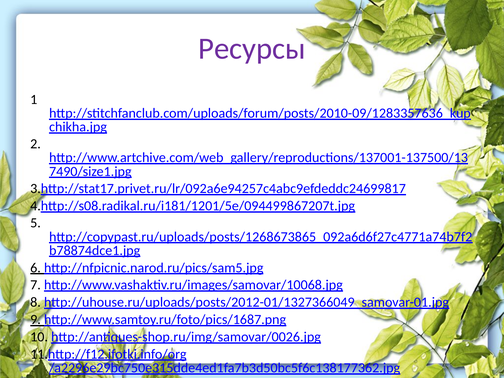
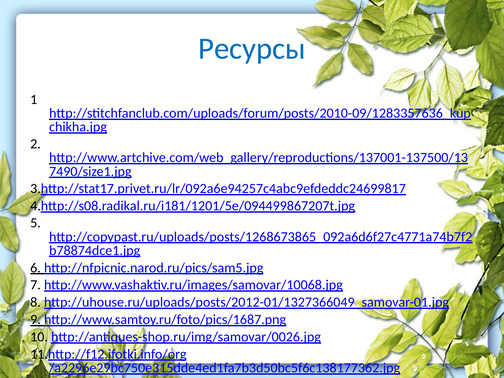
Ресурсы colour: purple -> blue (252, 49)
